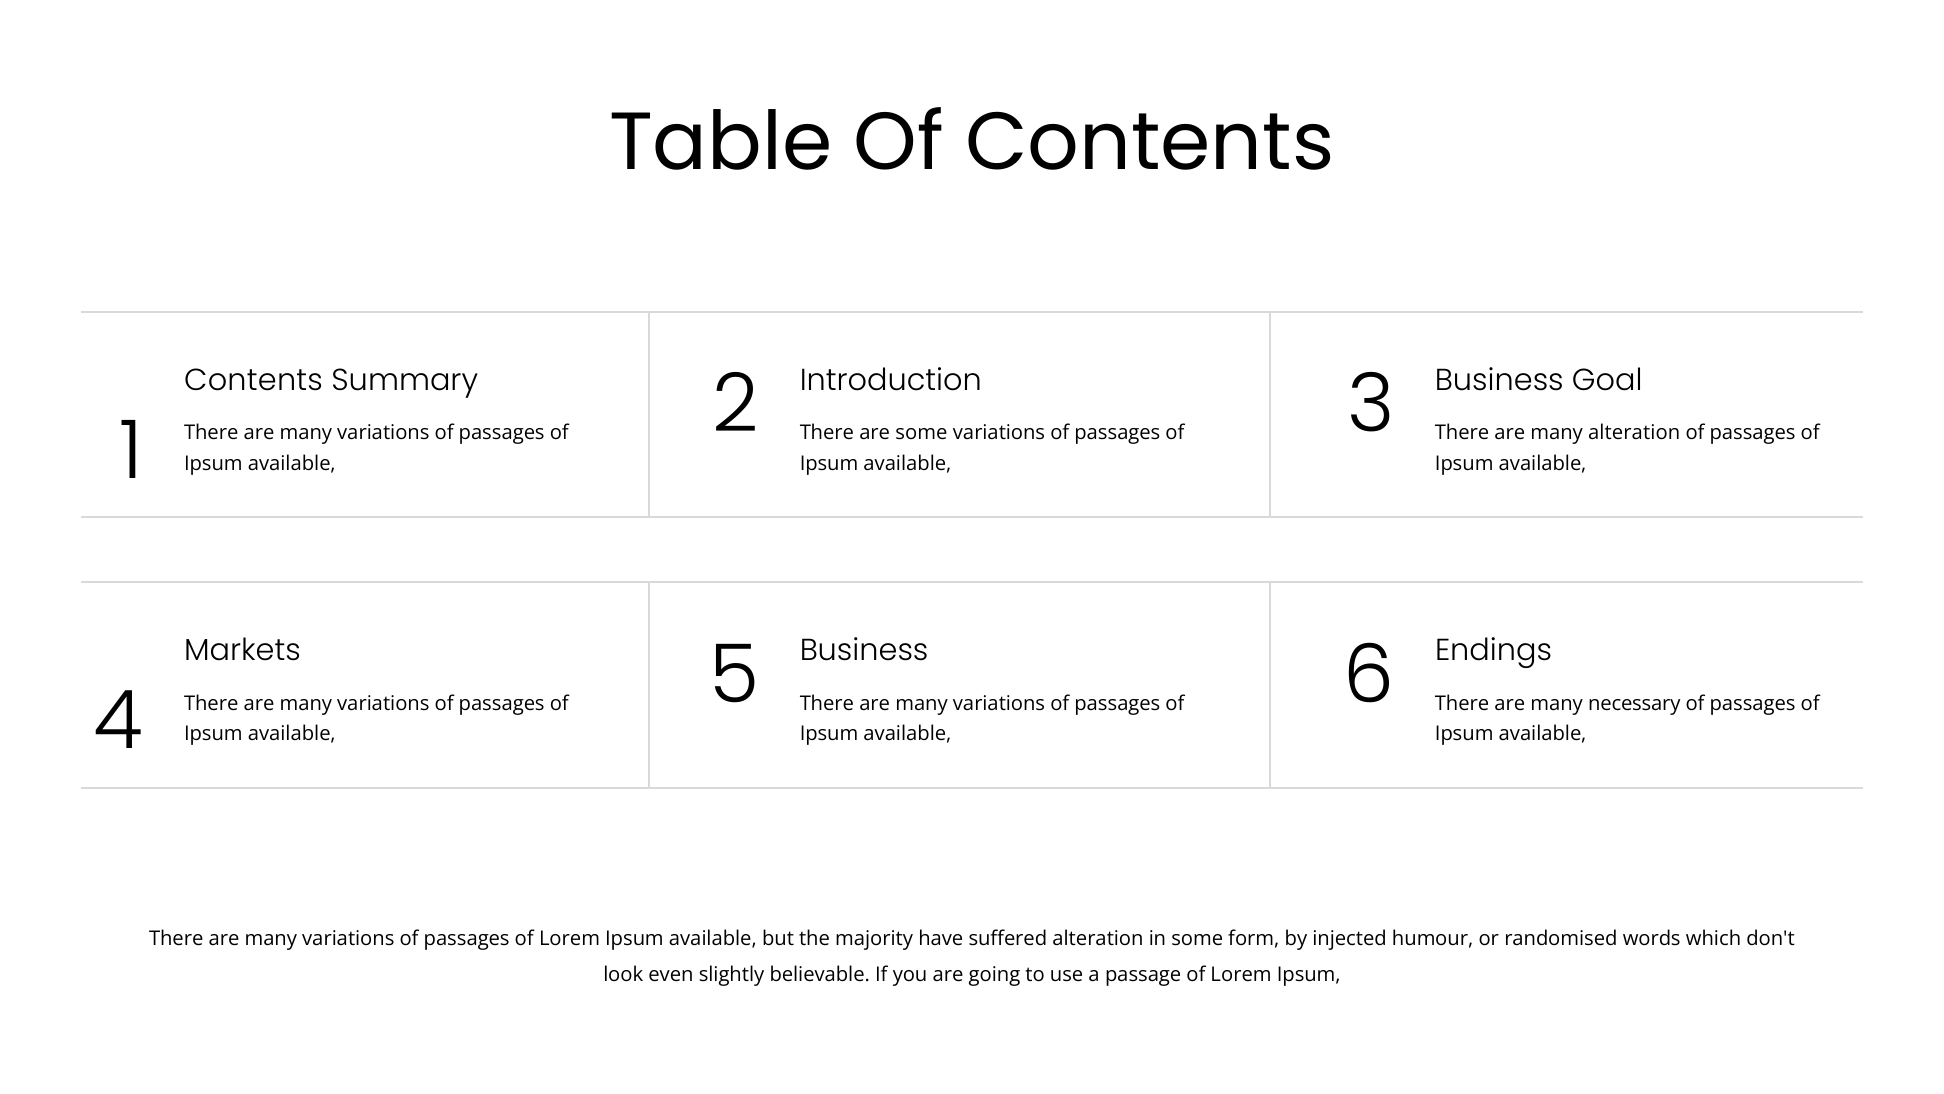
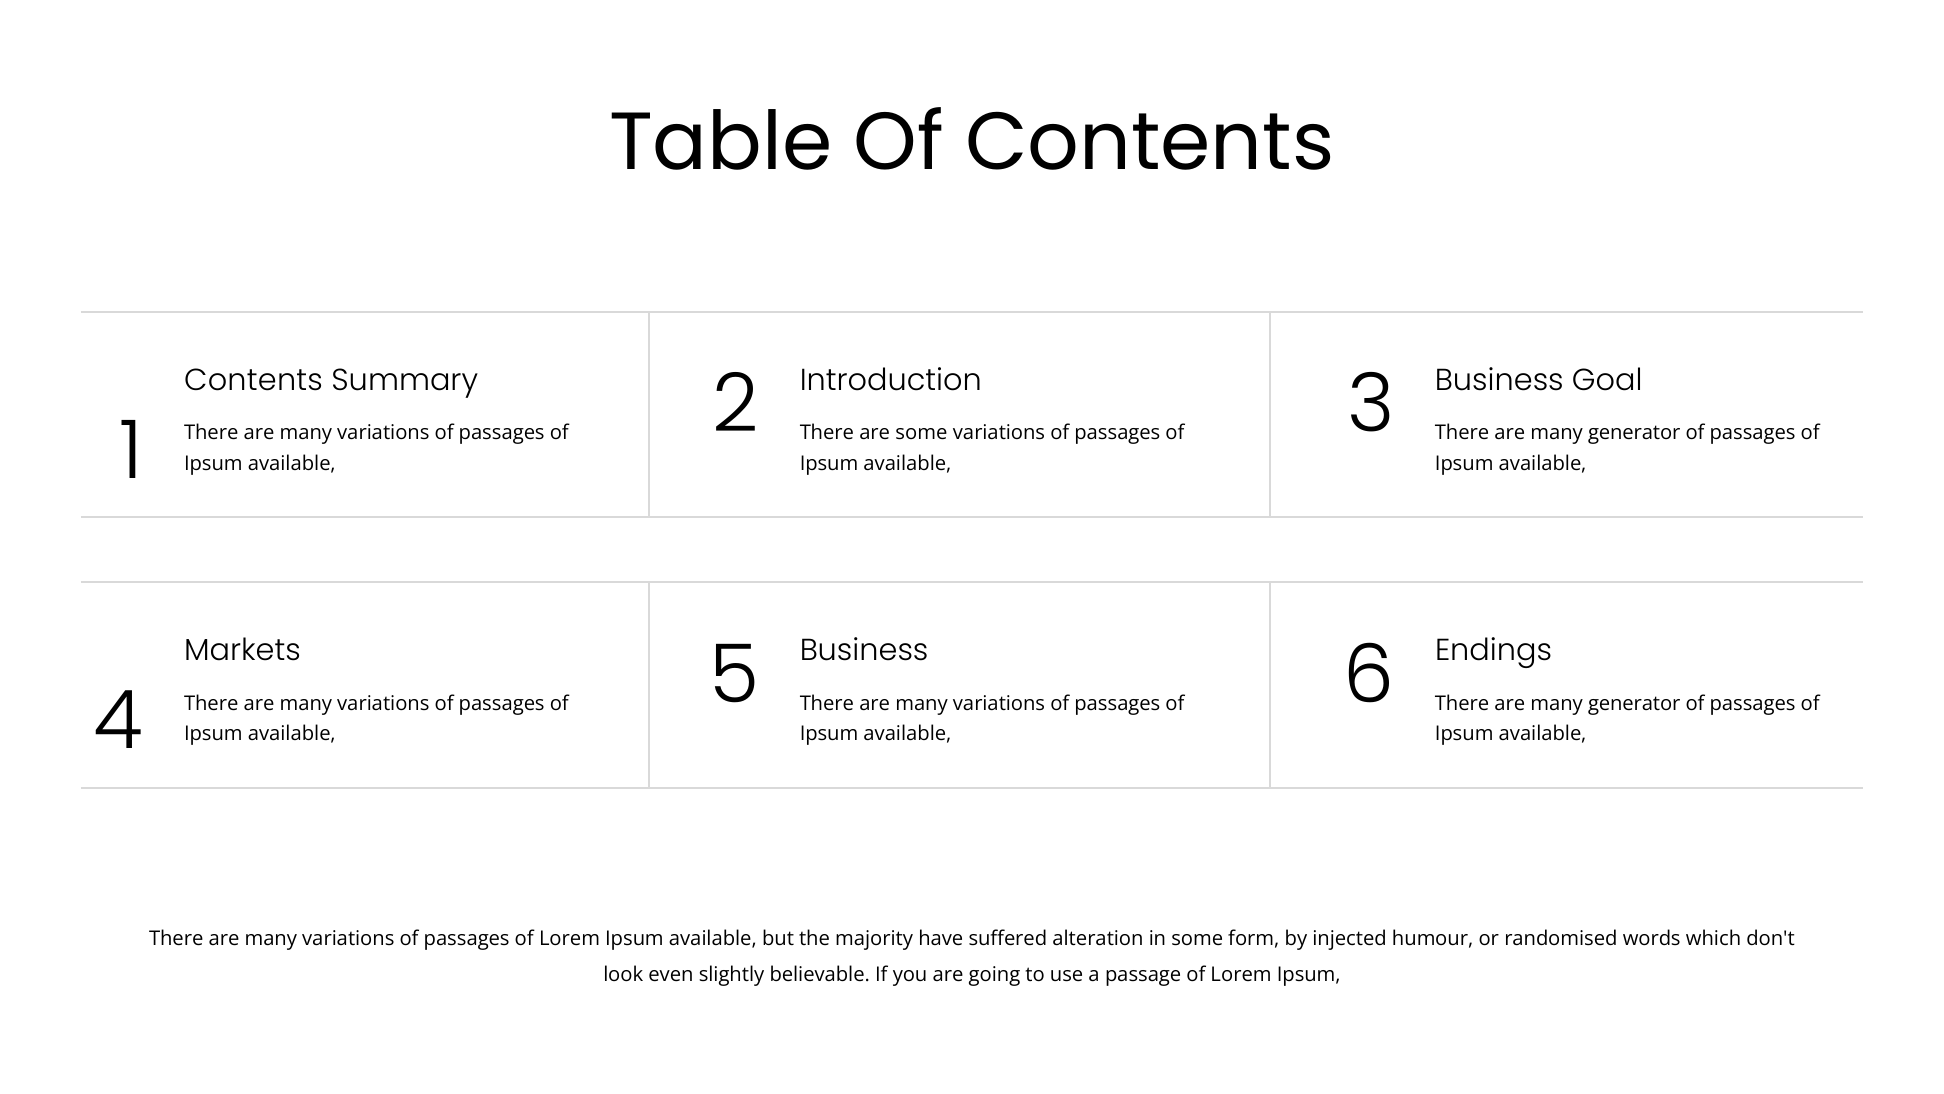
alteration: alteration -> generator (1634, 433)
necessary: necessary -> generator (1634, 703)
